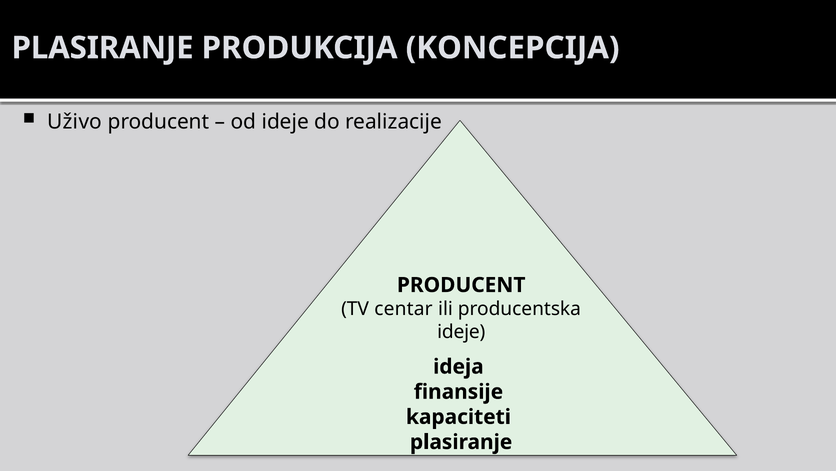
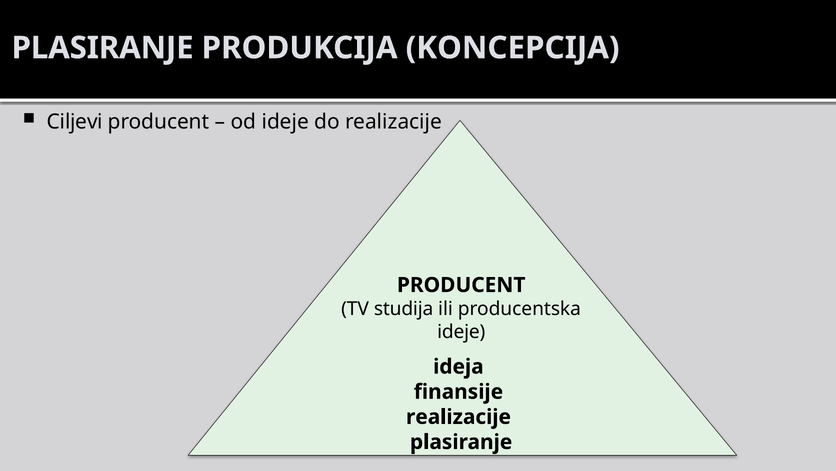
Uživo: Uživo -> Ciljevi (75, 122)
centar: centar -> studija (404, 309)
kapaciteti: kapaciteti -> realizacije (458, 416)
